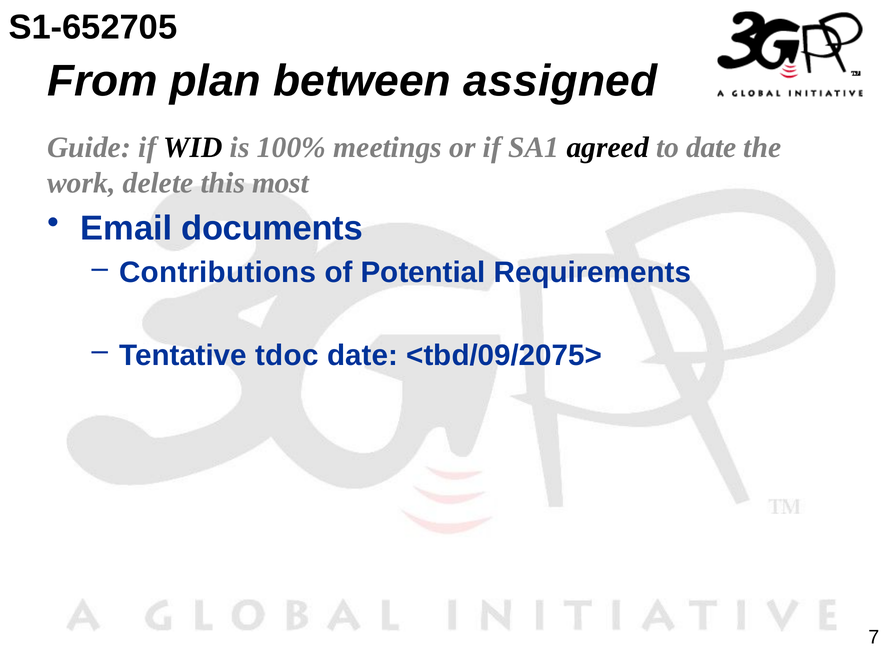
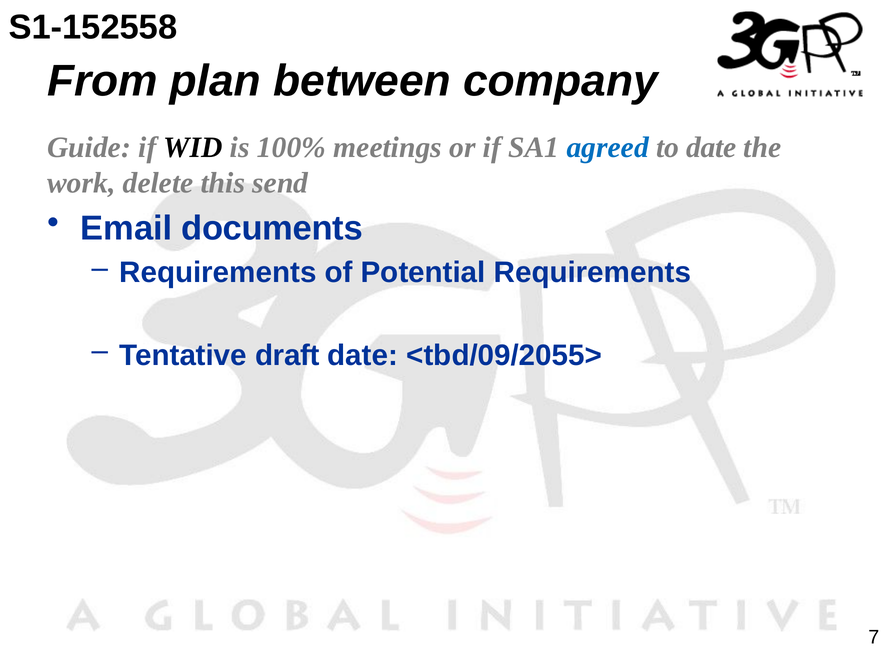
S1-652705: S1-652705 -> S1-152558 (93, 28)
assigned: assigned -> company (560, 81)
agreed colour: black -> blue (608, 147)
most: most -> send (280, 183)
Contributions: Contributions -> Requirements (218, 273)
tdoc: tdoc -> draft (287, 355)
<tbd/09/2075>: <tbd/09/2075> -> <tbd/09/2055> (504, 355)
